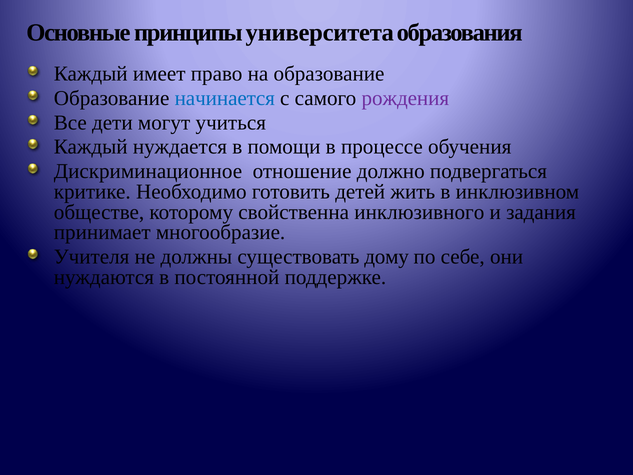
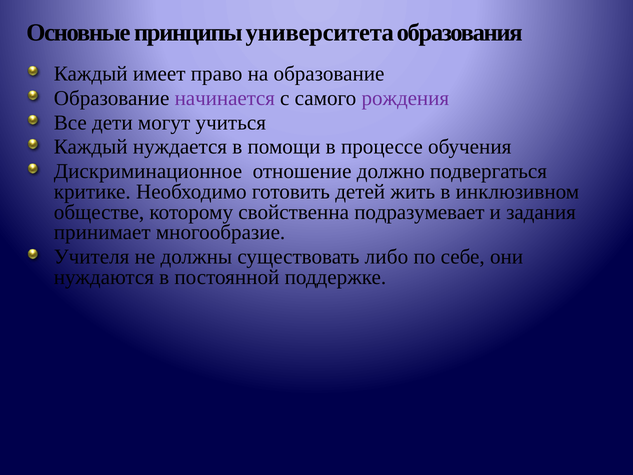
начинается colour: blue -> purple (225, 98)
инклюзивного: инклюзивного -> подразумевает (419, 212)
дому: дому -> либо (386, 257)
